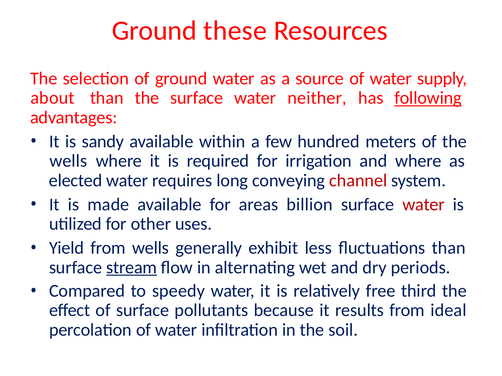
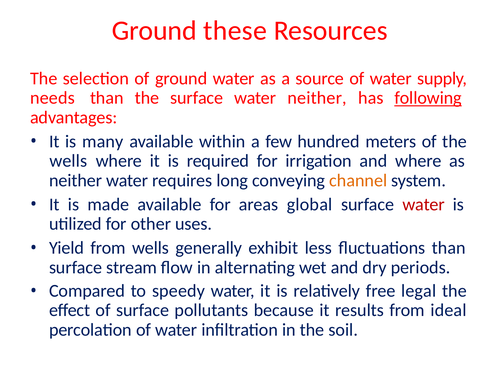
about: about -> needs (53, 98)
sandy: sandy -> many (103, 142)
elected: elected -> neither (76, 181)
channel colour: red -> orange (358, 181)
billion: billion -> global (310, 205)
stream underline: present -> none (132, 268)
third: third -> legal (419, 291)
